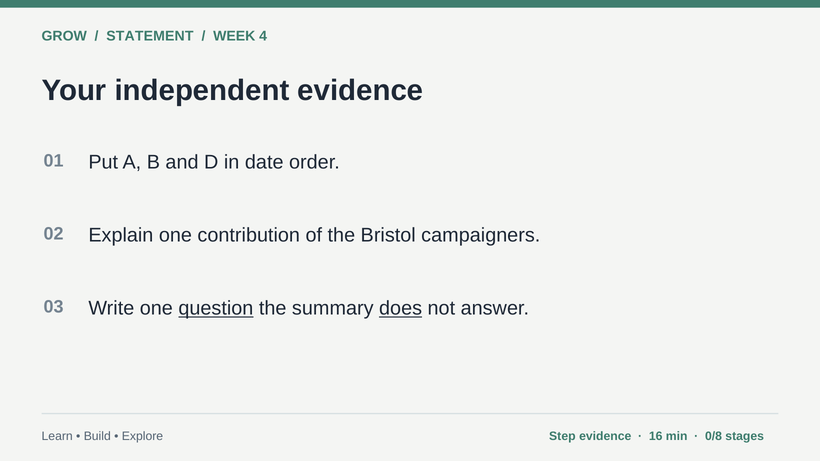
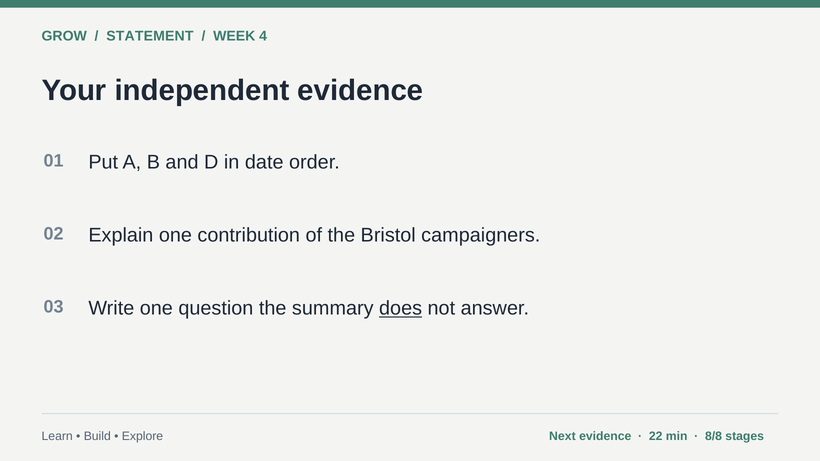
question underline: present -> none (216, 309)
Step: Step -> Next (562, 437)
16: 16 -> 22 (656, 437)
0/8: 0/8 -> 8/8 (714, 437)
